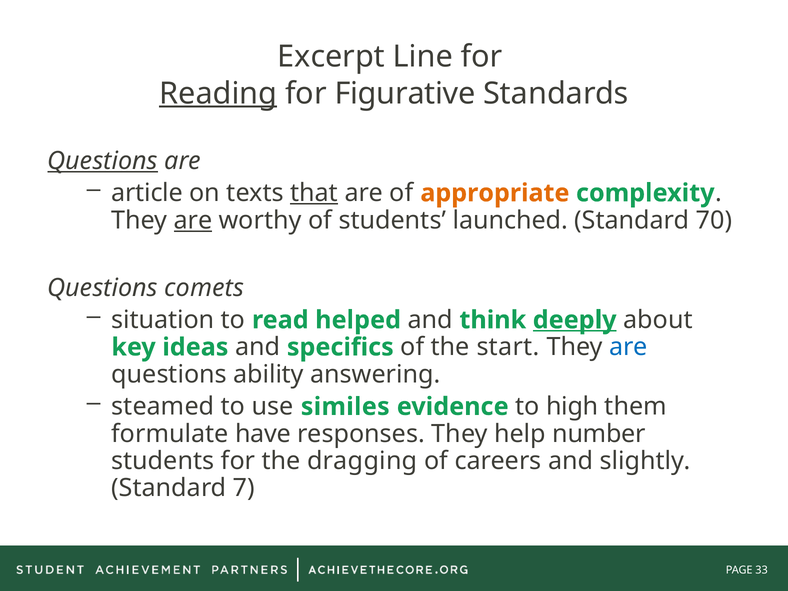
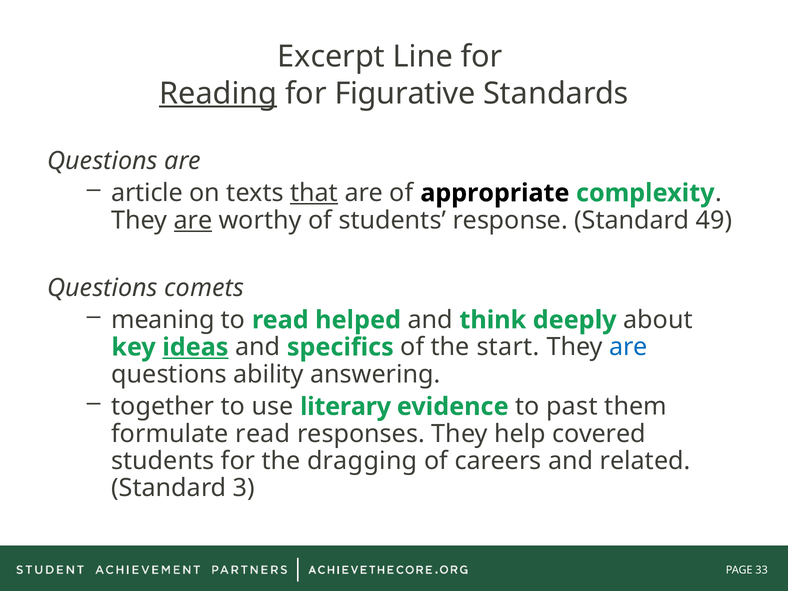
Questions underline: present -> none (103, 161)
appropriate colour: orange -> black (495, 193)
launched: launched -> response (510, 220)
70: 70 -> 49 (714, 220)
situation: situation -> meaning (163, 320)
deeply underline: present -> none (575, 320)
ideas underline: none -> present (195, 347)
steamed: steamed -> together (163, 407)
similes: similes -> literary (345, 407)
high: high -> past (572, 407)
formulate have: have -> read (263, 434)
number: number -> covered (599, 434)
slightly: slightly -> related (645, 461)
7: 7 -> 3 (244, 488)
